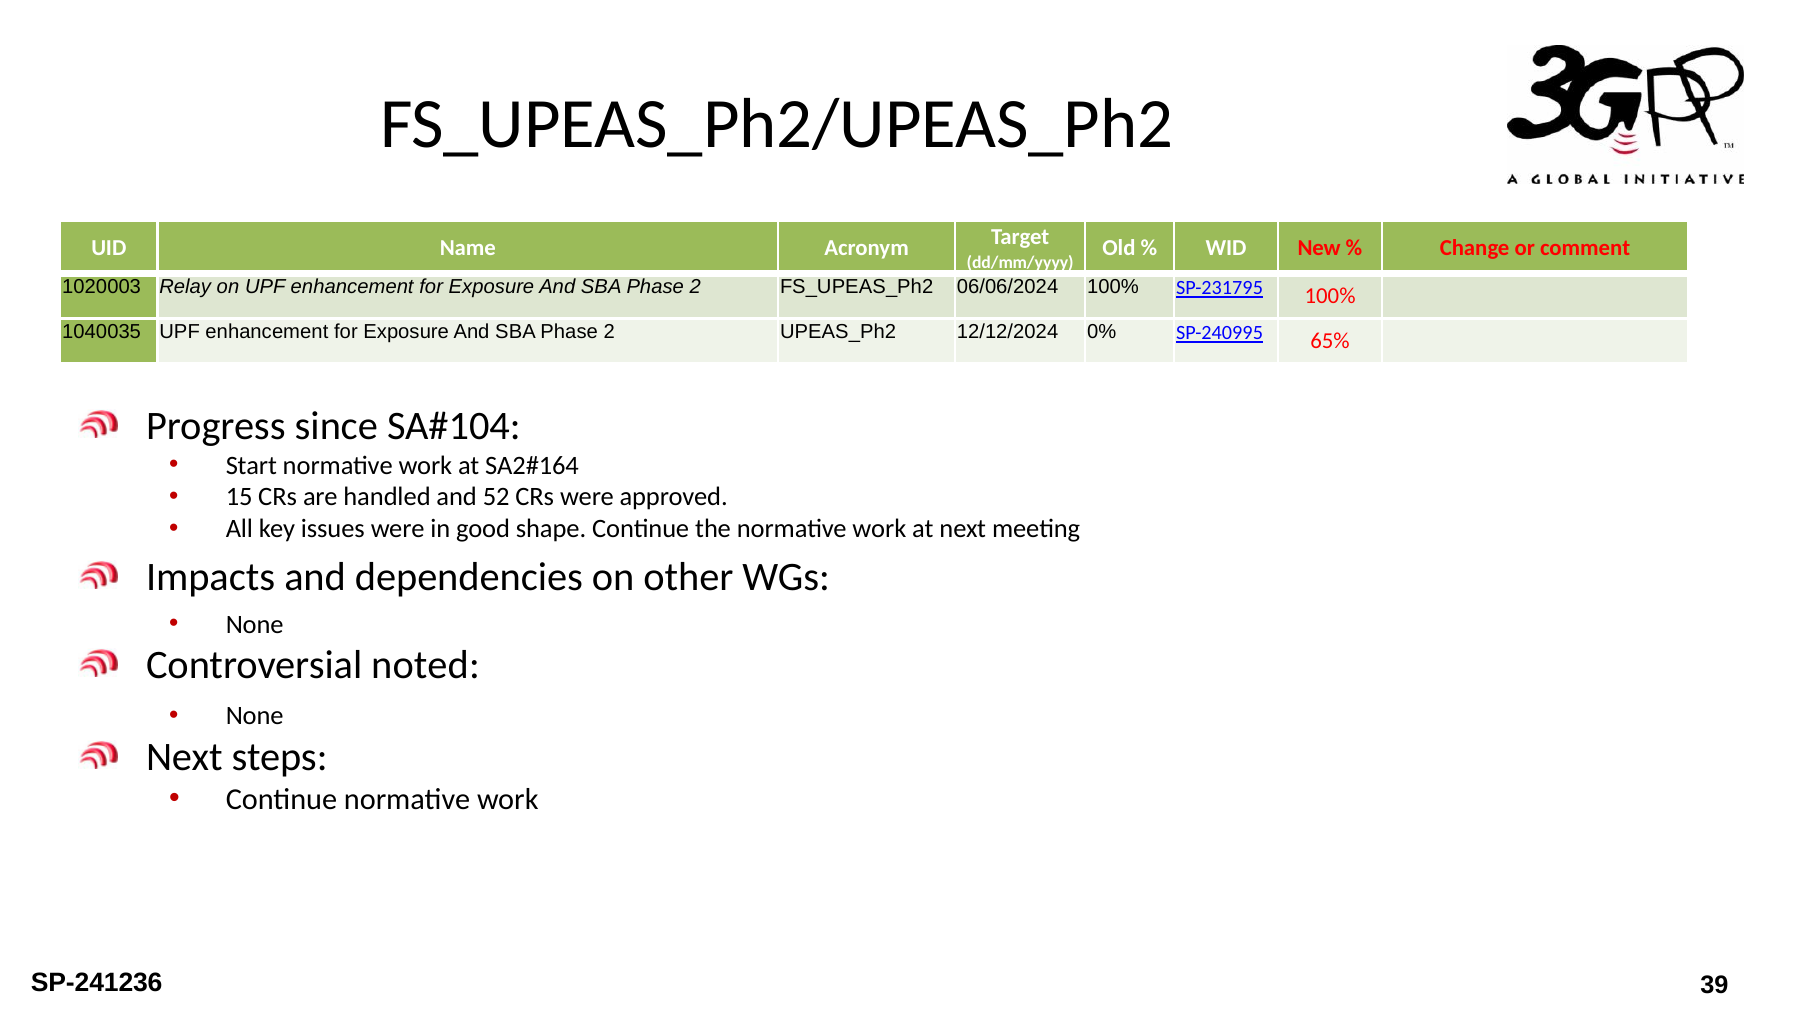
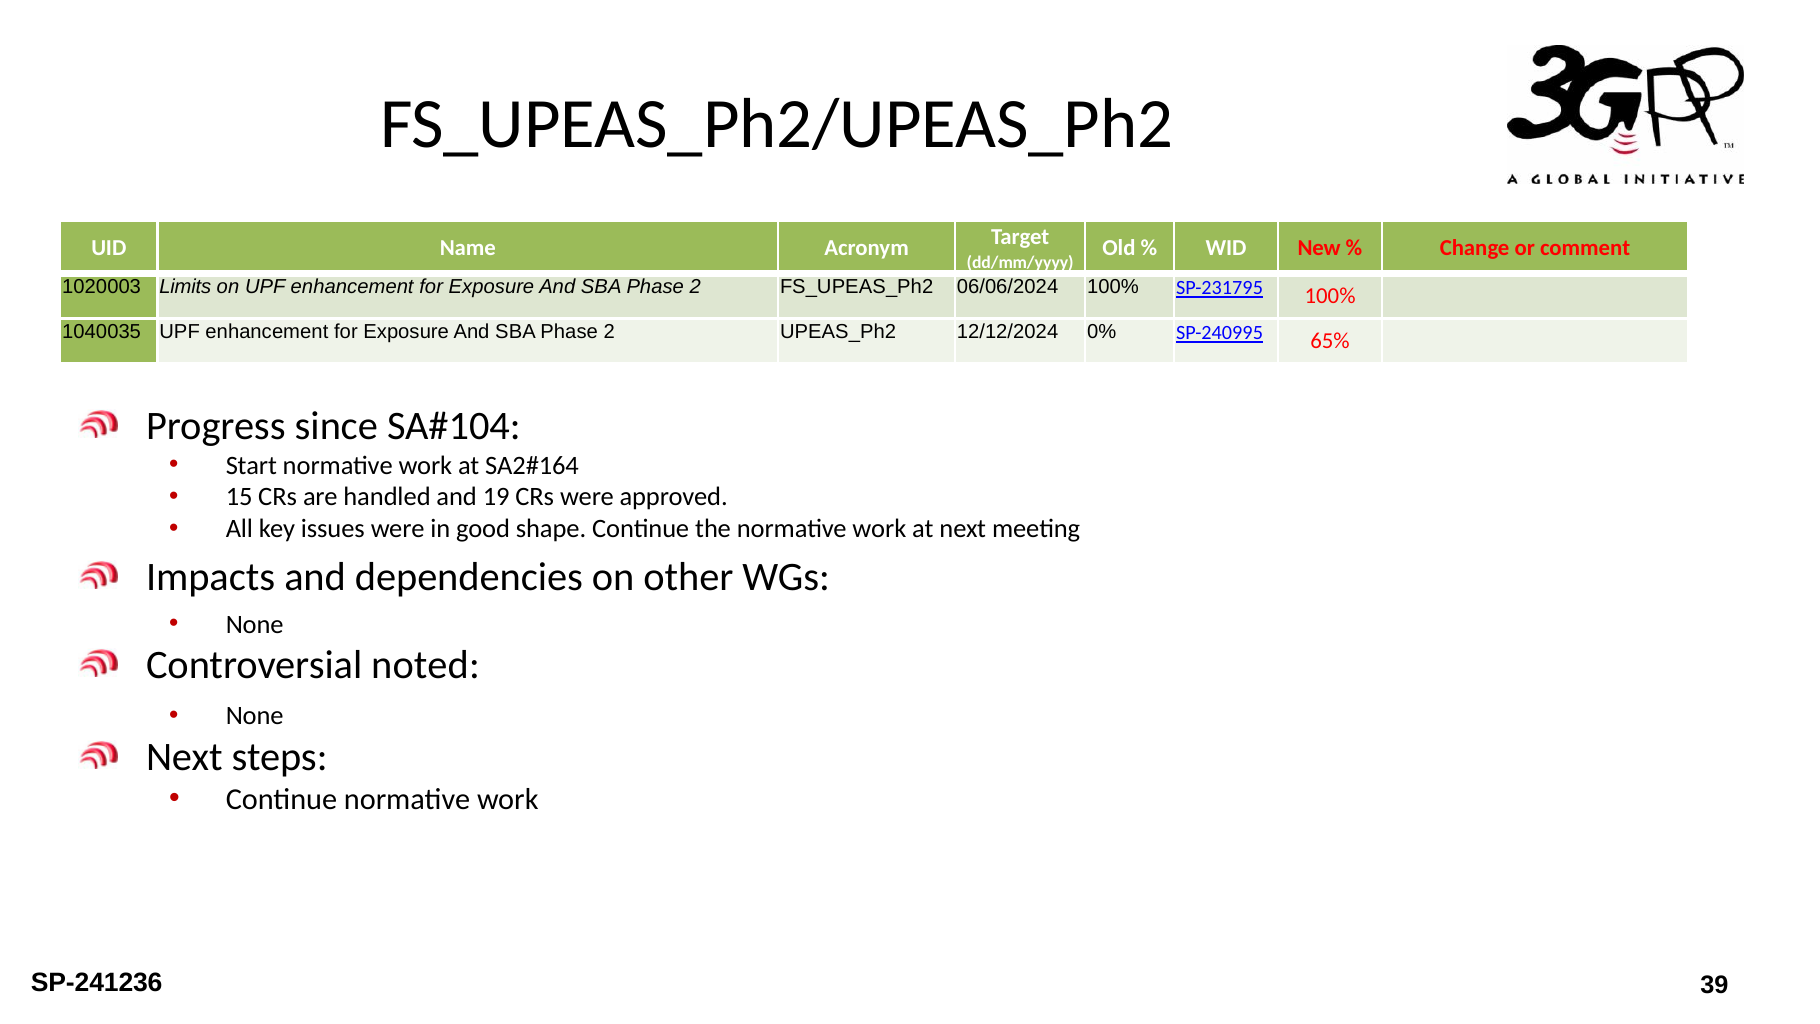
Relay: Relay -> Limits (185, 287)
52: 52 -> 19 (496, 497)
